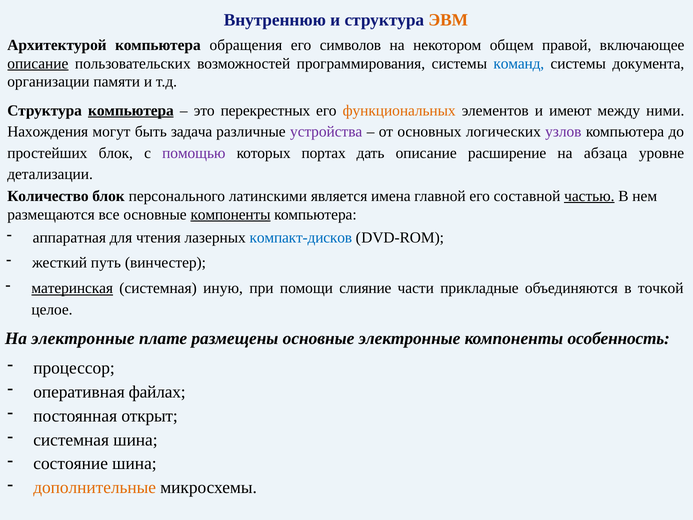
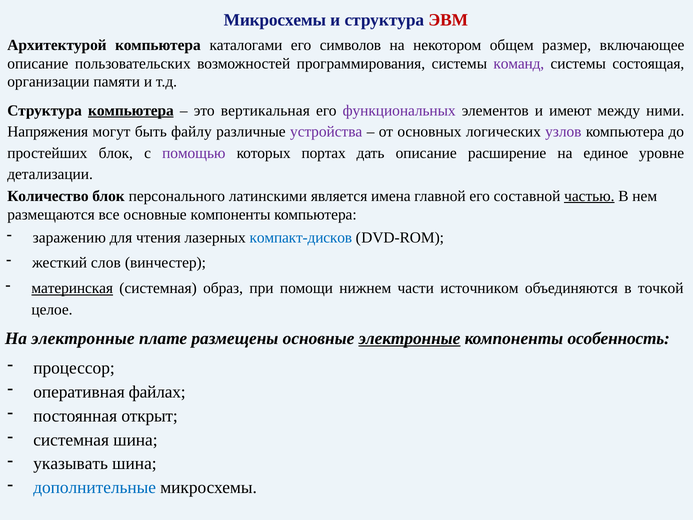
Внутреннюю: Внутреннюю -> Микросхемы (275, 20)
ЭВМ colour: orange -> red (448, 20)
обращения: обращения -> каталогами (246, 45)
правой: правой -> размер (567, 45)
описание underline: present -> none (38, 63)
команд colour: blue -> purple (519, 63)
документа: документа -> состоящая (648, 63)
перекрестных: перекрестных -> вертикальная (265, 111)
функциональных colour: orange -> purple (399, 111)
Нахождения: Нахождения -> Напряжения (48, 132)
задача: задача -> файлу (191, 132)
абзаца: абзаца -> единое (606, 153)
компоненты underline: present -> none (230, 214)
аппаратная: аппаратная -> заражению (69, 237)
путь: путь -> слов (106, 263)
иную: иную -> образ (223, 288)
слияние: слияние -> нижнем (365, 288)
прикладные: прикладные -> источником (479, 288)
электронные underline: none -> present (410, 338)
состояние: состояние -> указывать (71, 464)
дополнительные colour: orange -> blue (95, 487)
